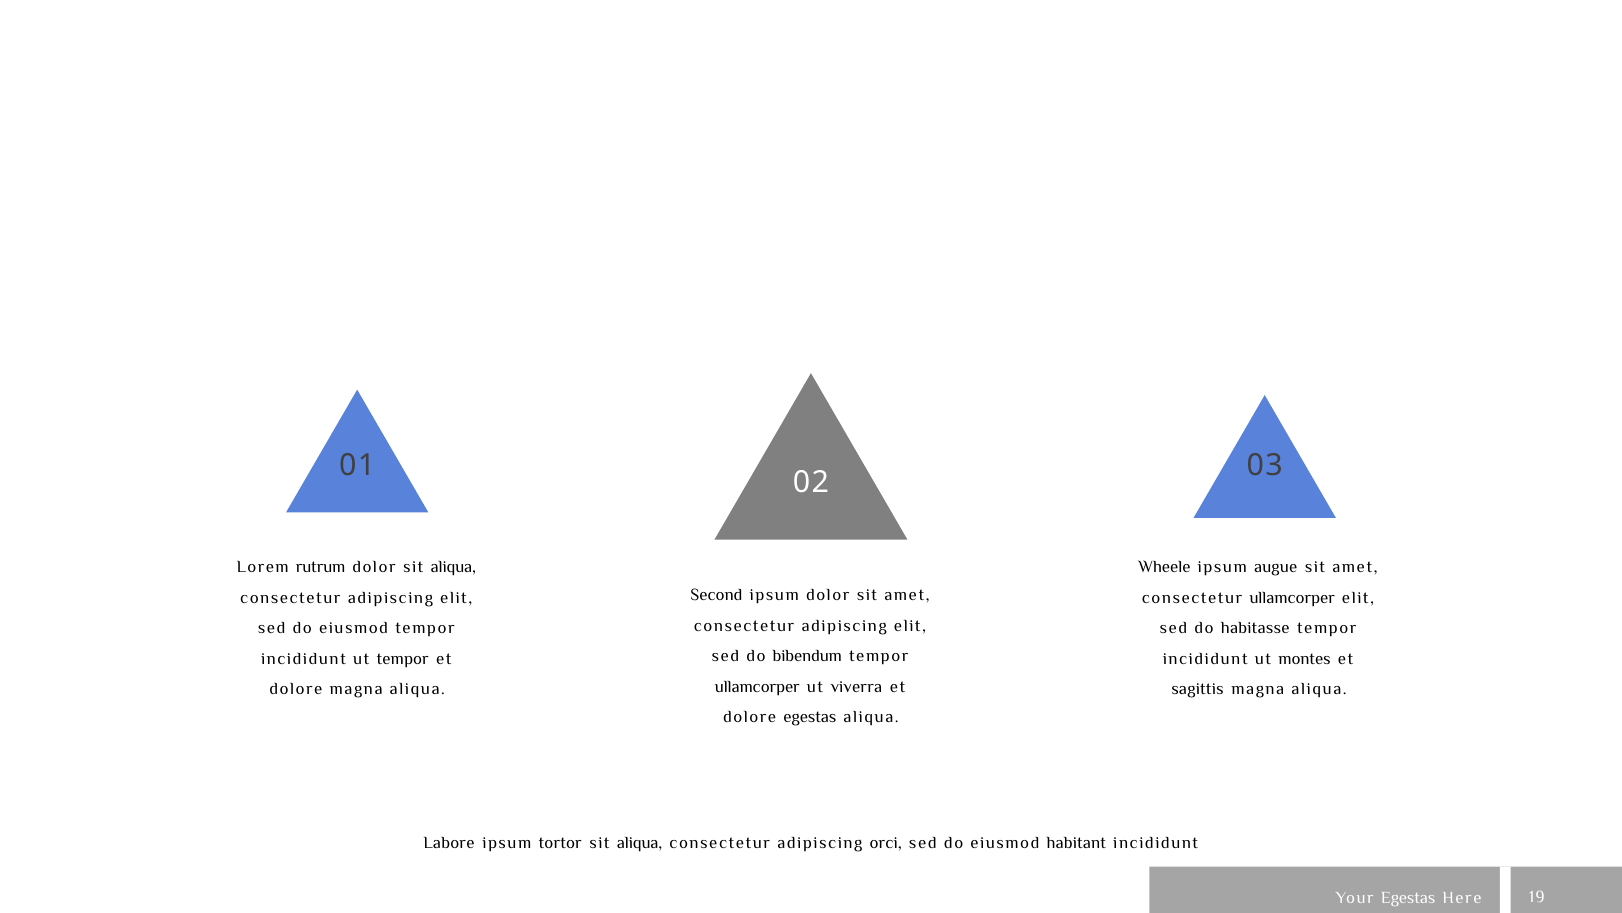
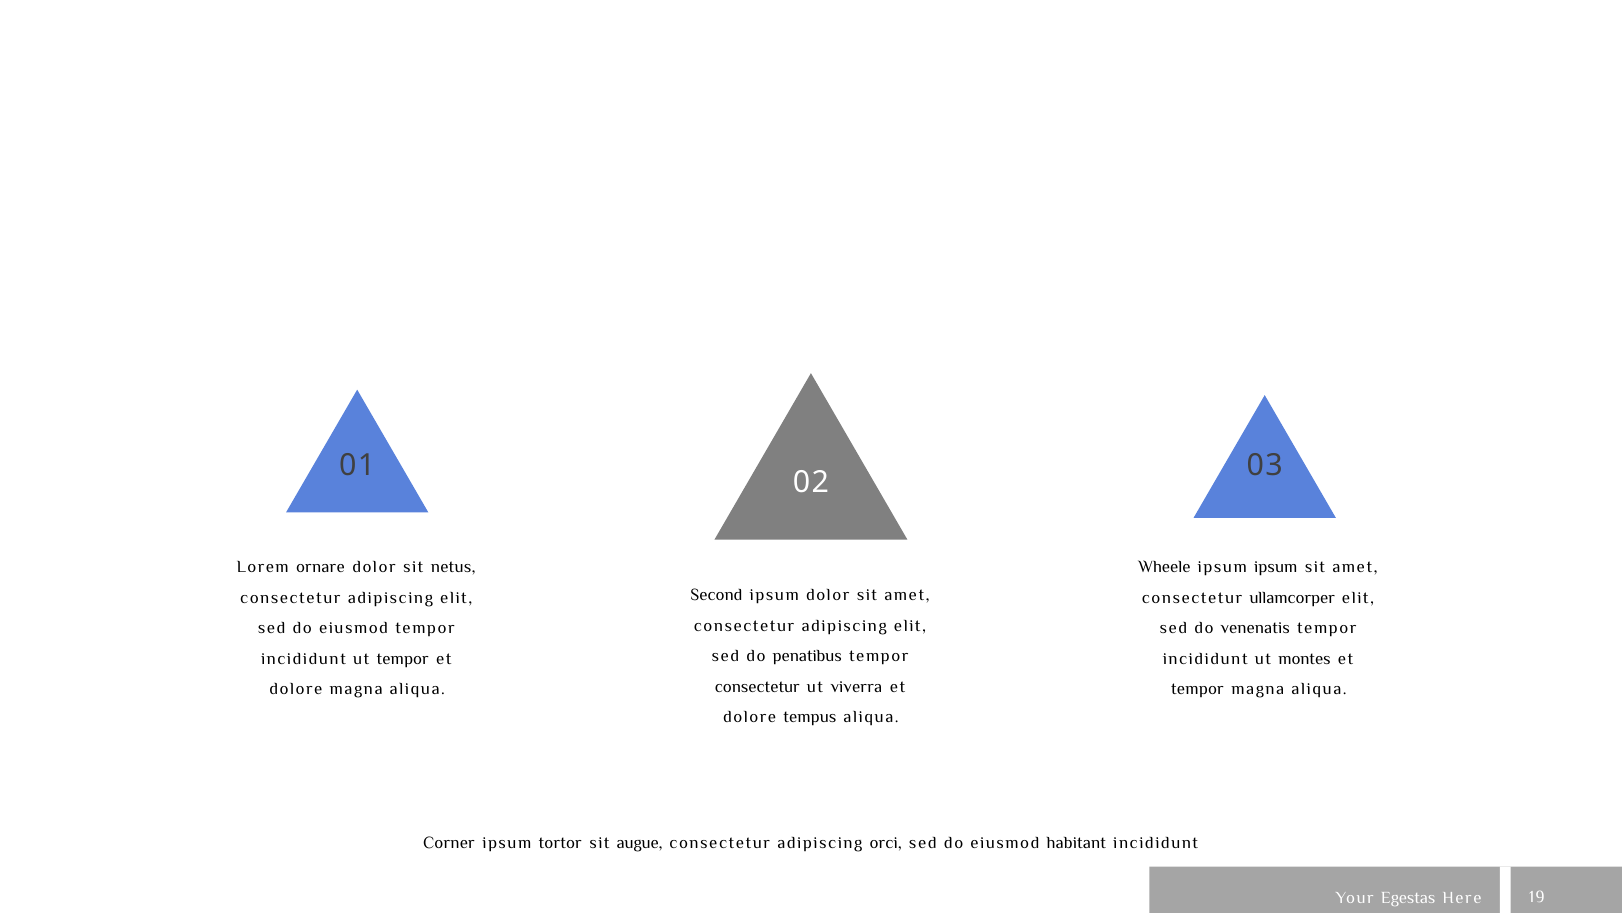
rutrum: rutrum -> ornare (320, 567)
dolor sit aliqua: aliqua -> netus (453, 567)
ipsum augue: augue -> ipsum (1276, 567)
habitasse: habitasse -> venenatis (1255, 628)
bibendum: bibendum -> penatibus (807, 656)
ullamcorper: ullamcorper -> consectetur (757, 686)
sagittis: sagittis -> tempor (1197, 689)
dolore egestas: egestas -> tempus (810, 717)
Labore: Labore -> Corner (449, 842)
aliqua: aliqua -> augue (640, 842)
